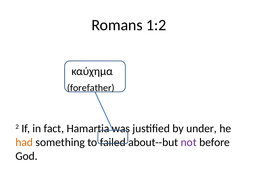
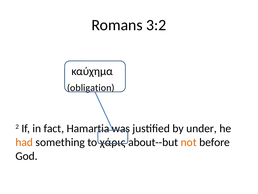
1:2: 1:2 -> 3:2 (156, 25)
forefather: forefather -> obligation (91, 88)
failed: failed -> χάρις (113, 142)
not colour: purple -> orange (189, 142)
